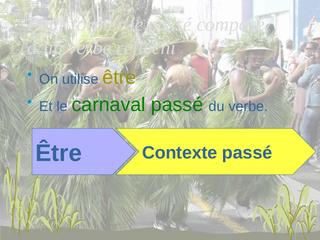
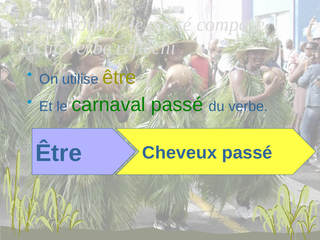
Contexte: Contexte -> Cheveux (180, 153)
